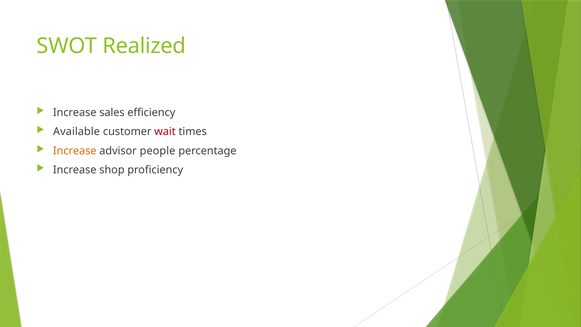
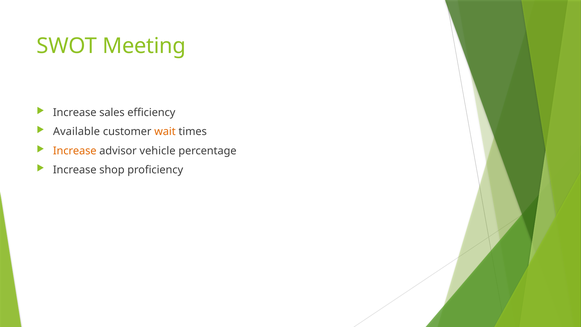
Realized: Realized -> Meeting (144, 46)
wait colour: red -> orange (165, 132)
people: people -> vehicle (158, 151)
